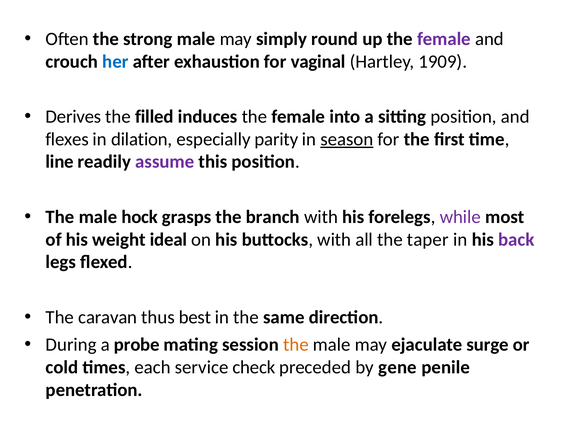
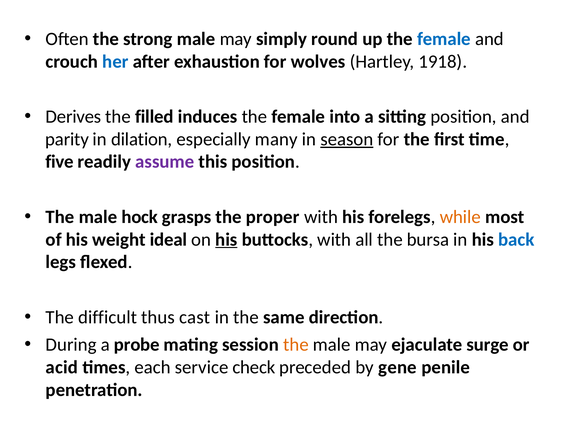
female colour: purple -> blue (444, 39)
vaginal: vaginal -> wolves (318, 61)
1909: 1909 -> 1918 (443, 61)
flexes: flexes -> parity (67, 139)
parity: parity -> many (276, 139)
line: line -> five (60, 162)
branch: branch -> proper (273, 217)
while colour: purple -> orange (460, 217)
his underline: none -> present (226, 239)
taper: taper -> bursa (428, 239)
back colour: purple -> blue (516, 239)
caravan: caravan -> difficult (108, 317)
best: best -> cast (195, 317)
cold: cold -> acid (62, 367)
